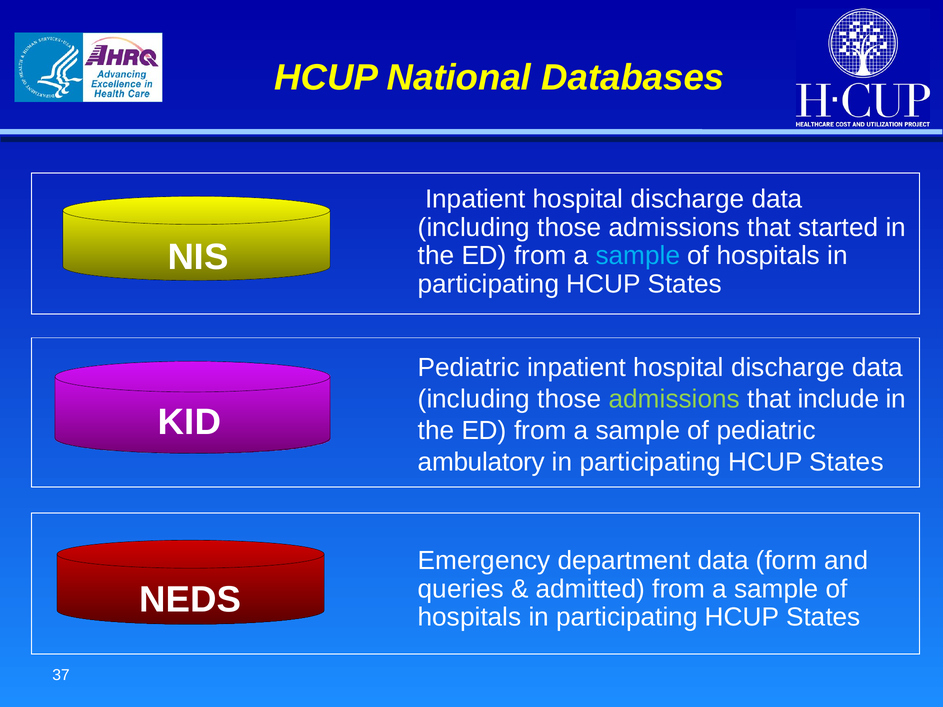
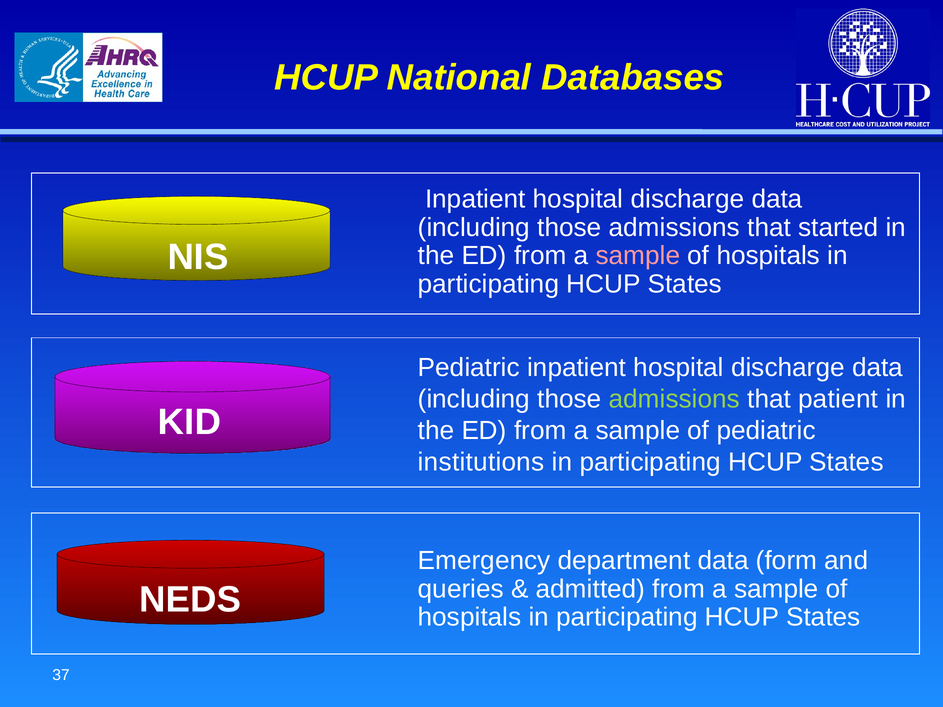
sample colour: light blue -> pink (638, 256)
include: include -> patient (838, 399)
ambulatory: ambulatory -> institutions (481, 462)
